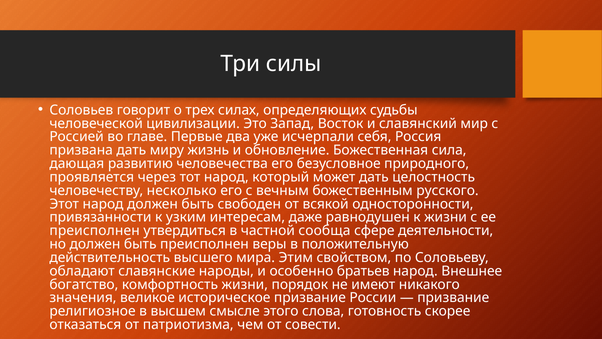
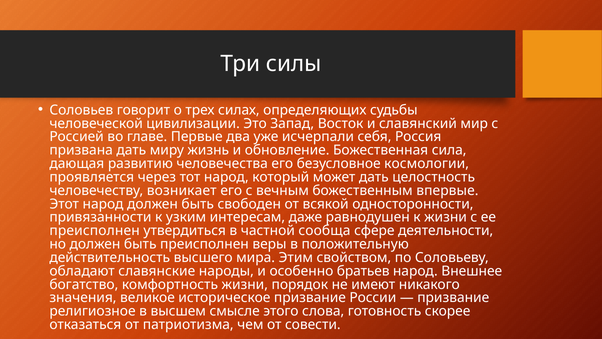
природного: природного -> космологии (427, 164)
несколько: несколько -> возникает (182, 190)
русского: русского -> впервые (447, 190)
